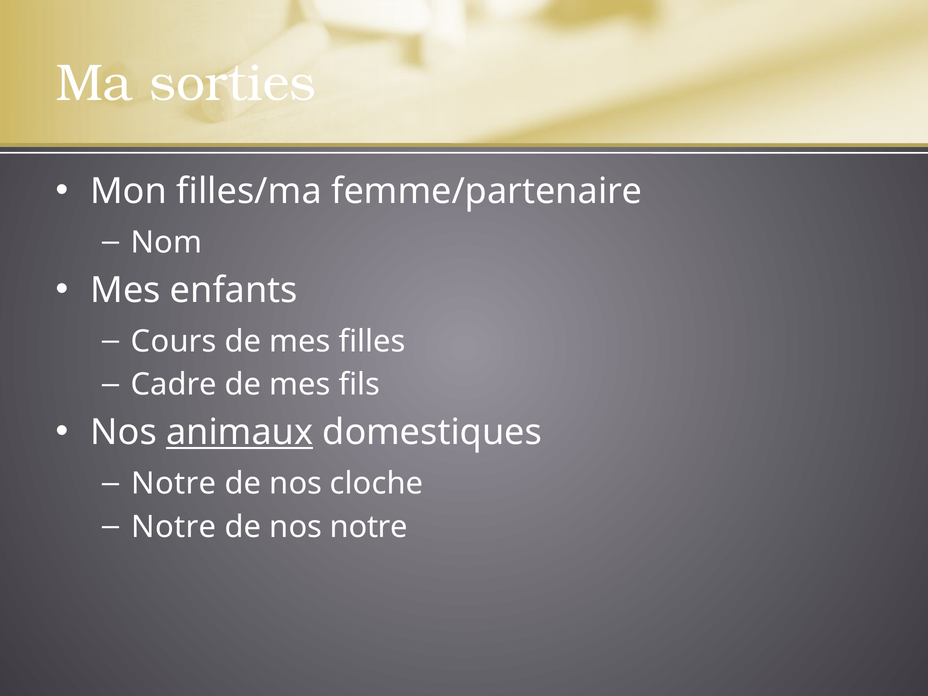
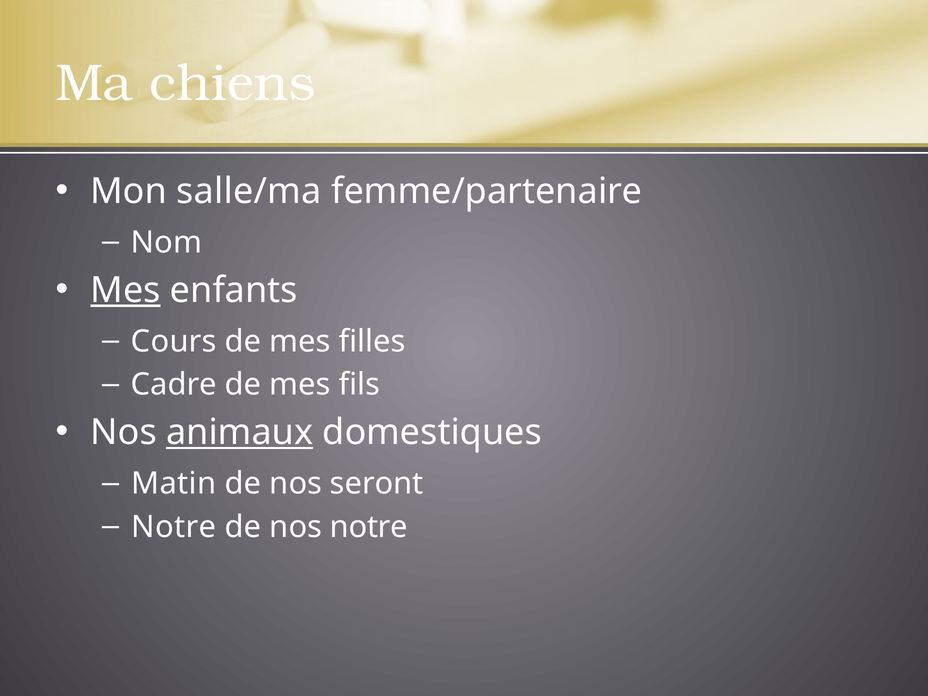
sorties: sorties -> chiens (232, 83)
filles/ma: filles/ma -> salle/ma (249, 191)
Mes underline: none -> present (125, 290)
Notre: Notre -> Matin (174, 484)
cloche: cloche -> seront (377, 484)
